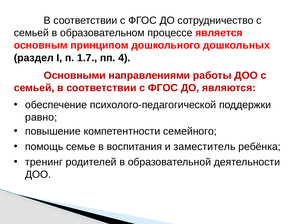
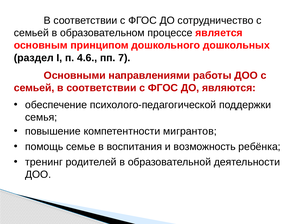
1.7: 1.7 -> 4.6 (87, 58)
4: 4 -> 7 (124, 58)
равно: равно -> семья (41, 117)
семейного: семейного -> мигрантов (190, 131)
заместитель: заместитель -> возможность (205, 147)
